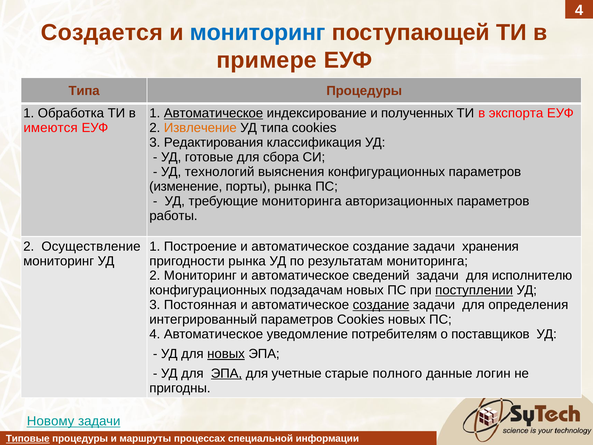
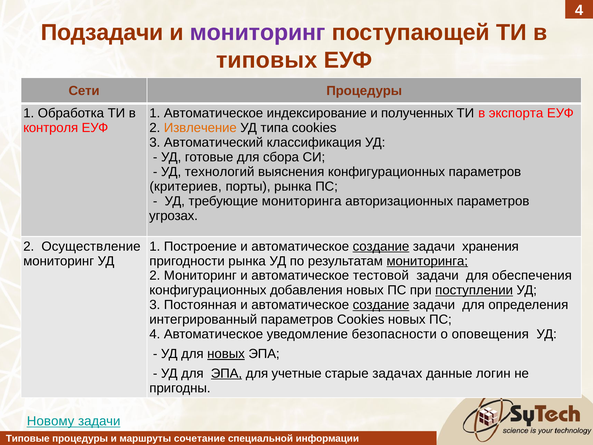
Создается: Создается -> Подзадачи (102, 33)
мониторинг colour: blue -> purple (258, 33)
примере: примере -> типовых (267, 60)
Типа: Типа -> Сети (84, 91)
Автоматическое underline: present -> none (214, 113)
имеются: имеются -> контроля (51, 128)
Редактирования: Редактирования -> Автоматический (214, 142)
изменение: изменение -> критериев (186, 186)
работы: работы -> угрозах (173, 216)
создание underline: none -> present (381, 246)
мониторинга underline: none -> present (427, 261)
сведений: сведений -> тестовой (381, 275)
исполнителю: исполнителю -> обеспечения (532, 275)
подзадачам: подзадачам -> добавления (306, 290)
потребителям: потребителям -> безопасности (394, 334)
поставщиков: поставщиков -> оповещения (490, 334)
полного: полного -> задачах (397, 373)
Типовые underline: present -> none (28, 438)
процессах: процессах -> сочетание (200, 438)
